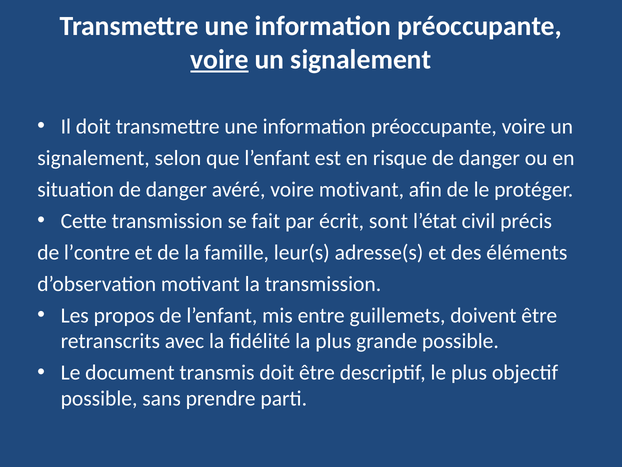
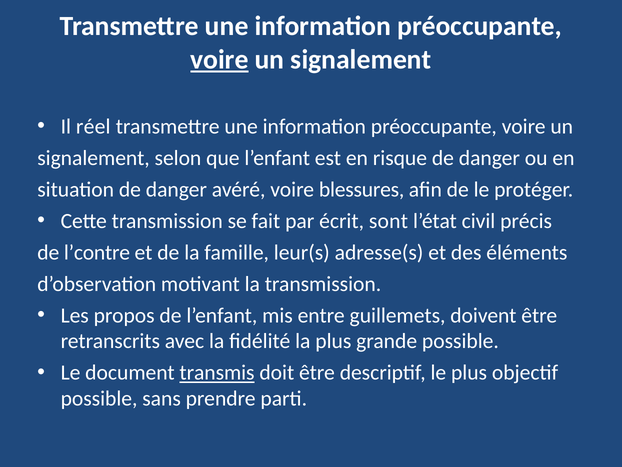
Il doit: doit -> réel (93, 126)
voire motivant: motivant -> blessures (362, 189)
transmis underline: none -> present (217, 372)
